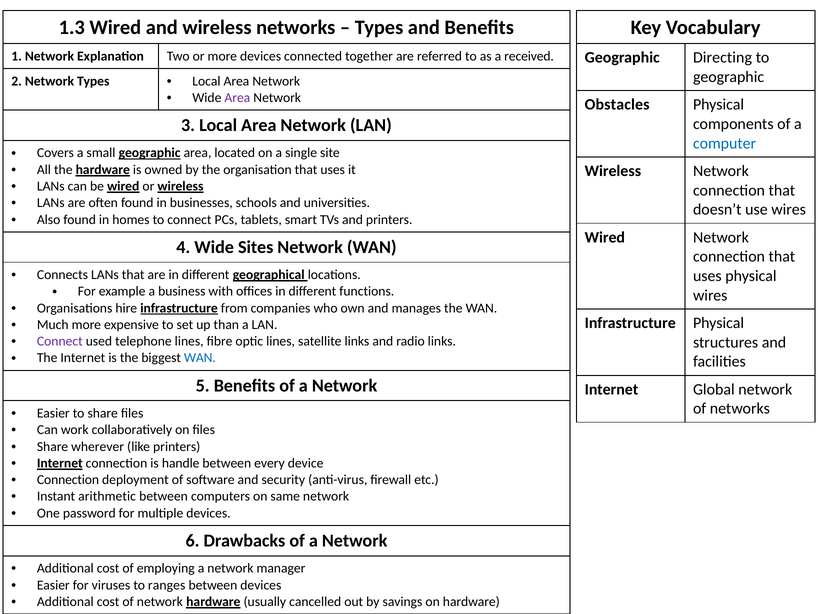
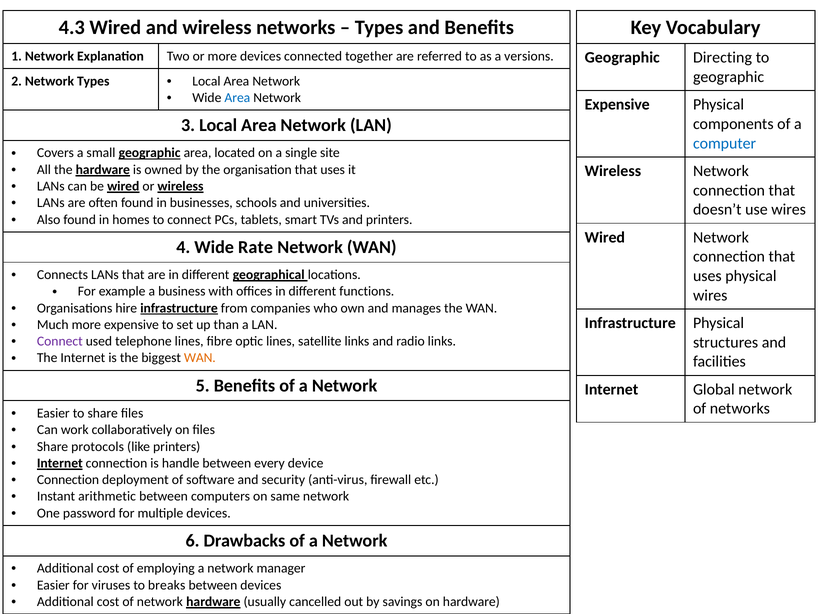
1.3: 1.3 -> 4.3 (72, 27)
received: received -> versions (529, 56)
Area colour: purple -> blue (237, 98)
Obstacles: Obstacles -> Expensive (617, 105)
Sites: Sites -> Rate (256, 247)
WAN colour: blue -> orange (200, 358)
wherever: wherever -> protocols (98, 446)
ranges: ranges -> breaks (167, 585)
